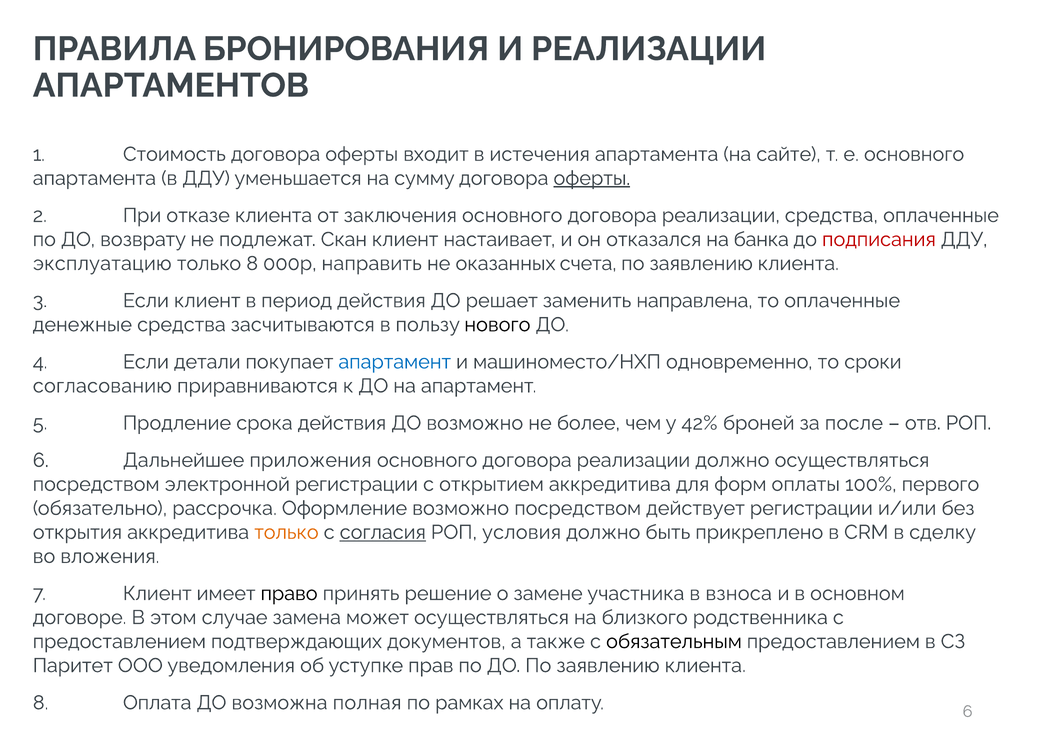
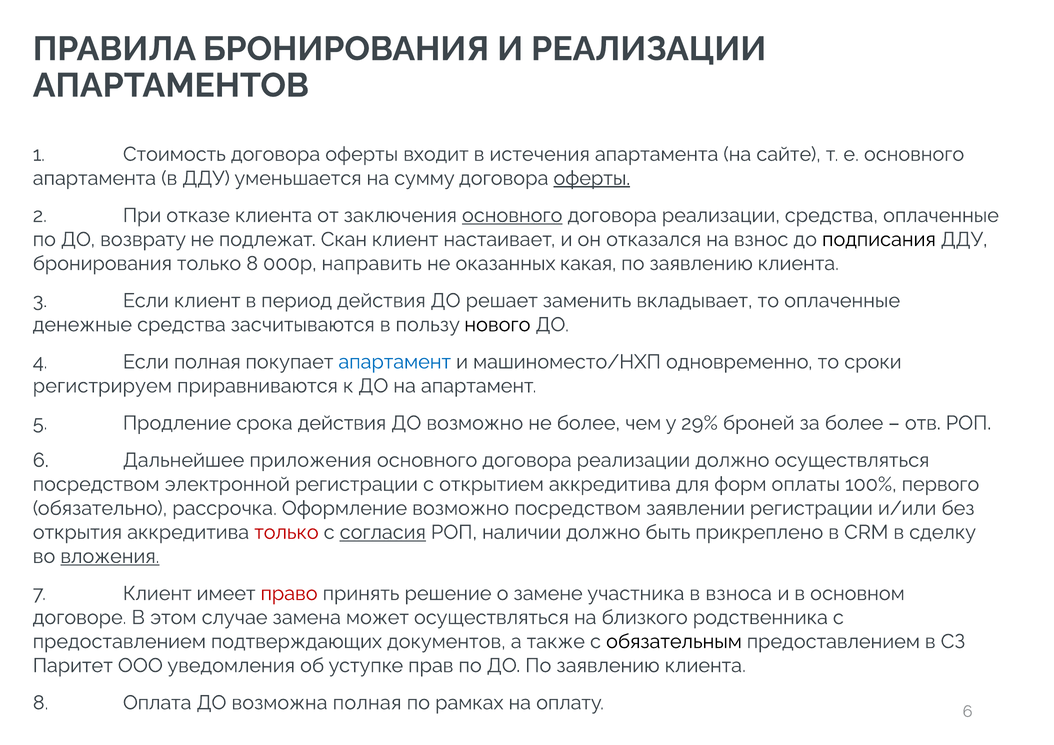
основного underline: none -> present (512, 215)
банка: банка -> взнос (761, 240)
подписания colour: red -> black (879, 240)
эксплуатацию: эксплуатацию -> бронирования (102, 264)
счета: счета -> какая (588, 264)
направлена: направлена -> вкладывает (694, 301)
Если детали: детали -> полная (207, 362)
согласованию: согласованию -> регистрируем (102, 386)
42%: 42% -> 29% (699, 423)
за после: после -> более (854, 423)
действует: действует -> заявлении (696, 508)
только colour: orange -> red (286, 532)
условия: условия -> наличии (522, 532)
вложения underline: none -> present (110, 556)
право colour: black -> red (289, 594)
